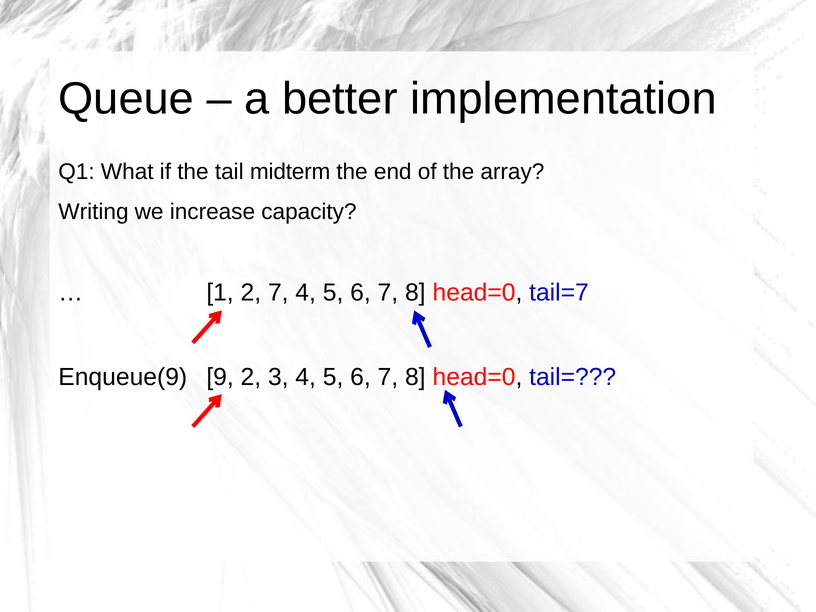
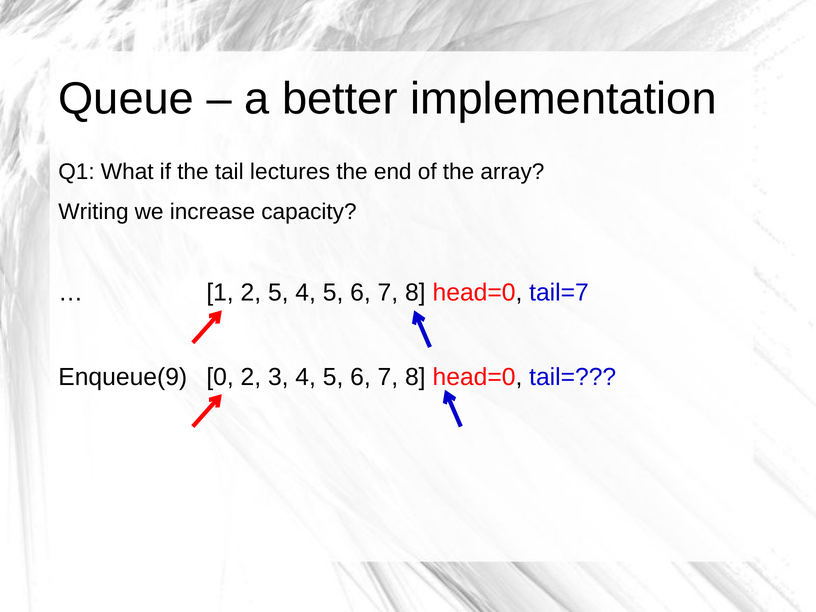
midterm: midterm -> lectures (290, 172)
2 7: 7 -> 5 (278, 292)
9: 9 -> 0 (220, 377)
